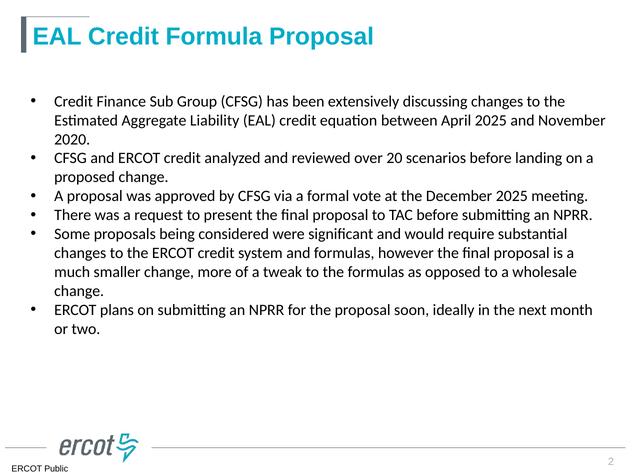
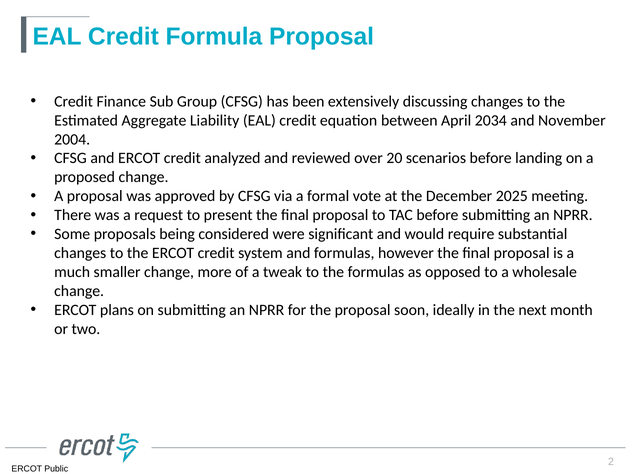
April 2025: 2025 -> 2034 (491, 120)
2020: 2020 -> 2004 (72, 139)
